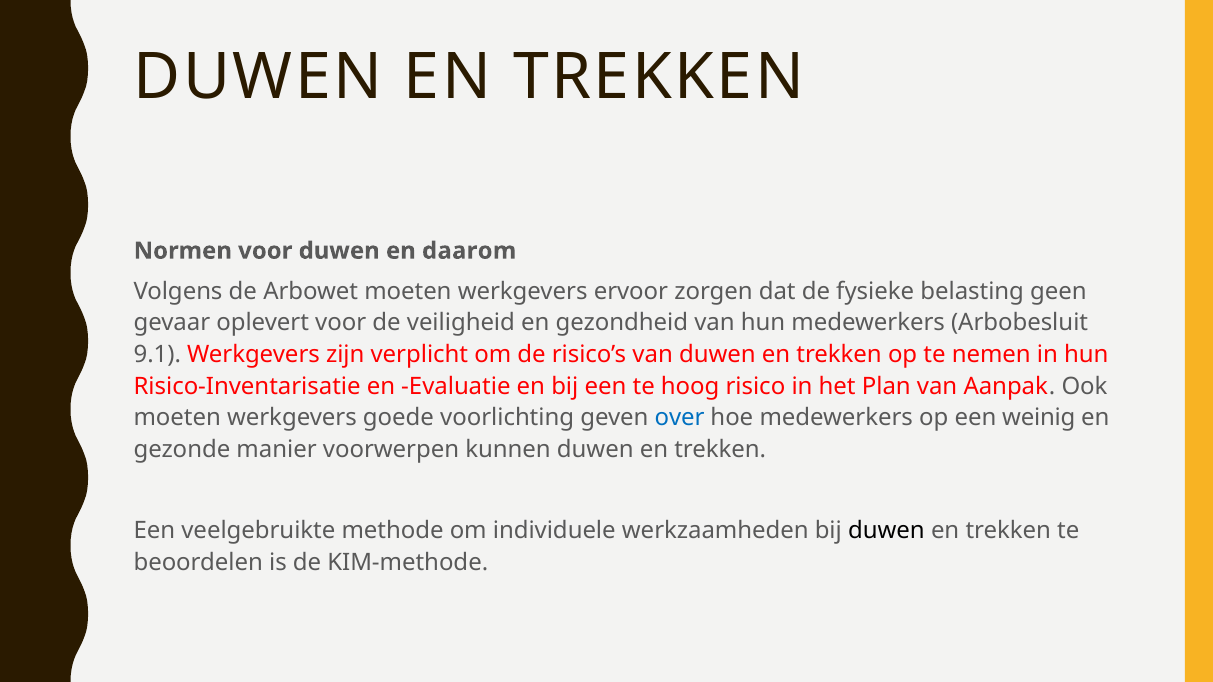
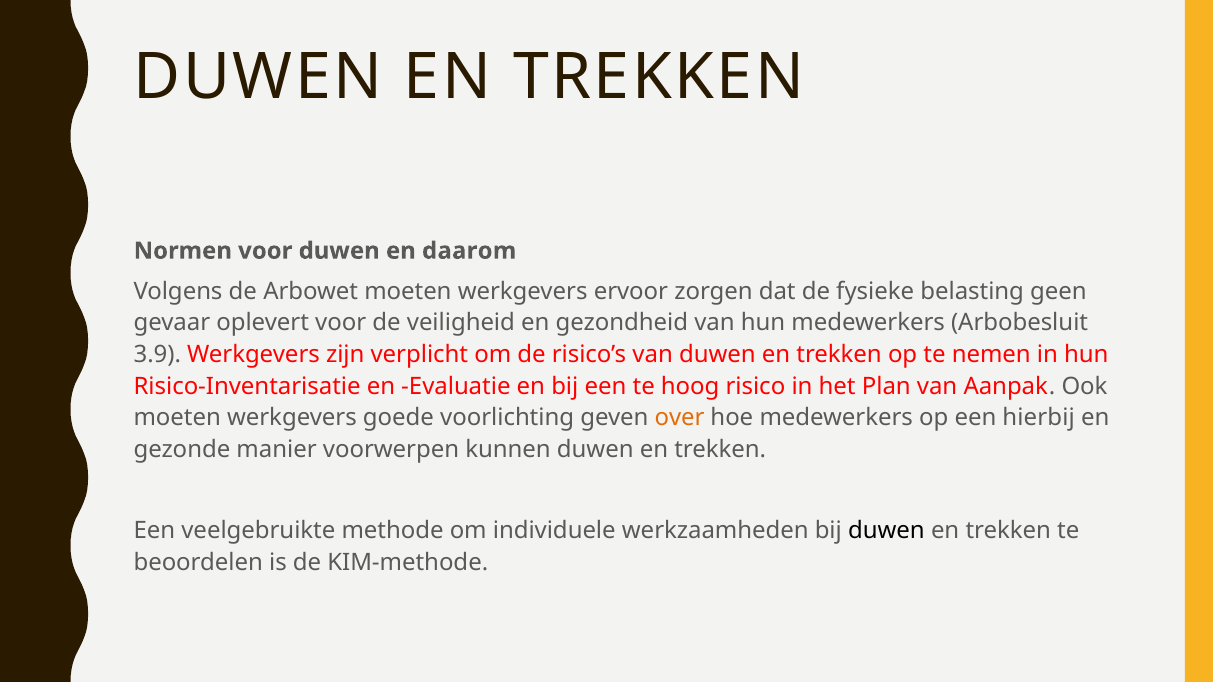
9.1: 9.1 -> 3.9 (157, 355)
over colour: blue -> orange (680, 418)
weinig: weinig -> hierbij (1039, 418)
